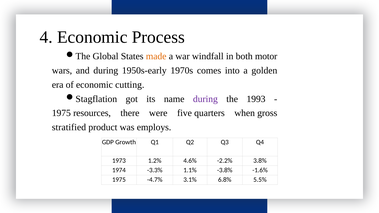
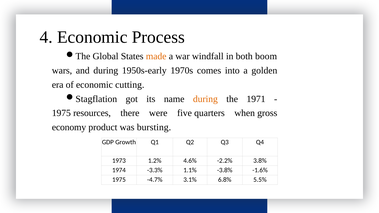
motor: motor -> boom (266, 56)
during colour: purple -> orange (205, 99)
1993: 1993 -> 1971 (256, 99)
stratified: stratified -> economy (69, 127)
employs: employs -> bursting (154, 127)
